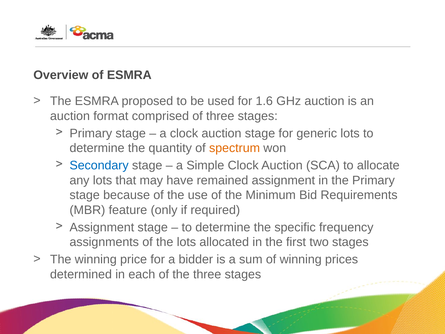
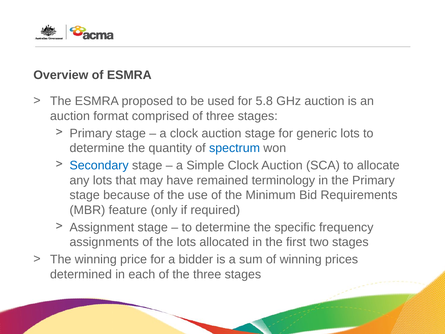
1.6: 1.6 -> 5.8 (264, 101)
spectrum colour: orange -> blue (235, 148)
remained assignment: assignment -> terminology (283, 180)
